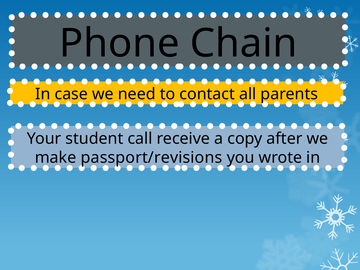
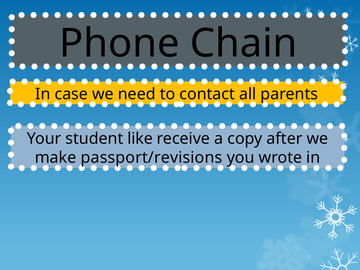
call: call -> like (140, 138)
